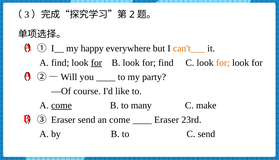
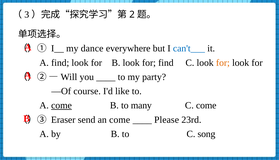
happy: happy -> dance (92, 49)
can't___ colour: orange -> blue (189, 49)
for underline: present -> none (96, 63)
C make: make -> come (206, 106)
Eraser: Eraser -> Please (167, 120)
C send: send -> song (206, 134)
